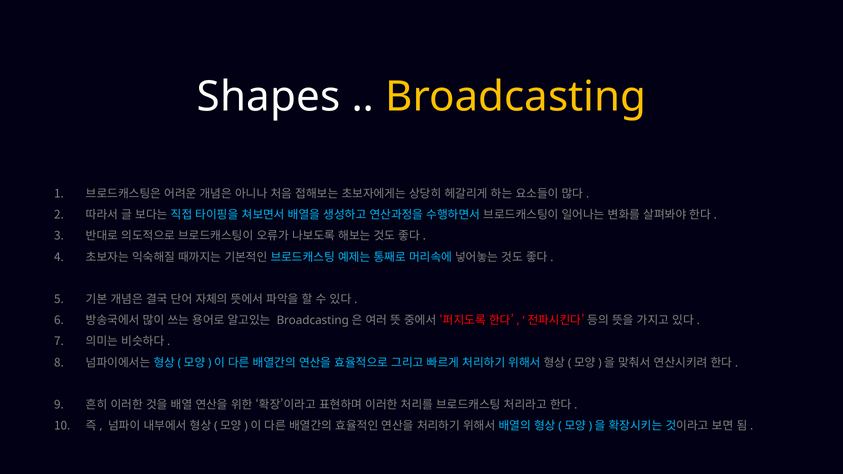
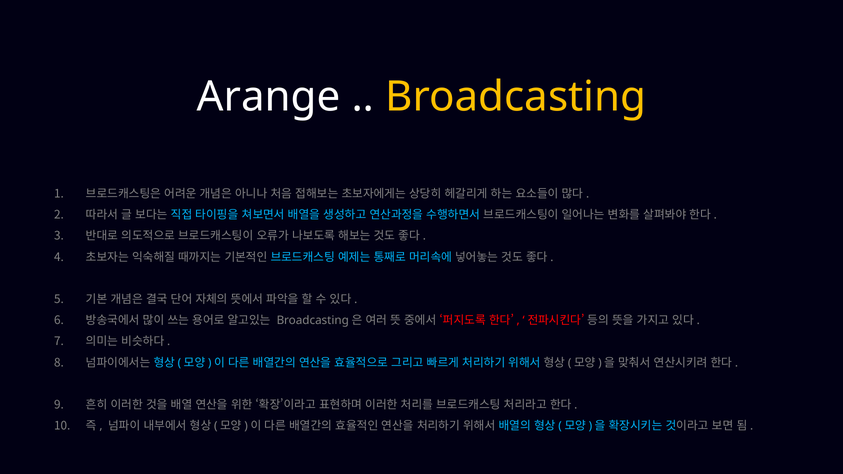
Shapes: Shapes -> Arange (269, 97)
